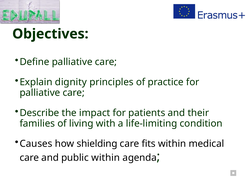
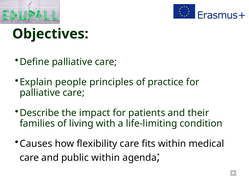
dignity: dignity -> people (71, 82)
shielding: shielding -> flexibility (97, 144)
